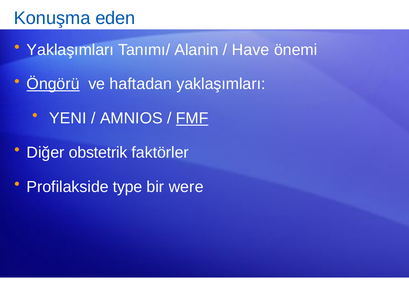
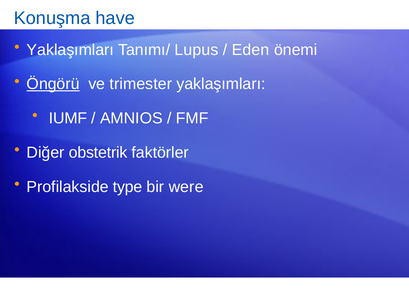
eden: eden -> have (115, 18)
Alanin: Alanin -> Lupus (196, 50)
Have: Have -> Eden (251, 50)
haftadan: haftadan -> trimester (141, 84)
YENI: YENI -> IUMF (68, 118)
FMF underline: present -> none (192, 118)
